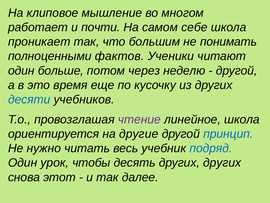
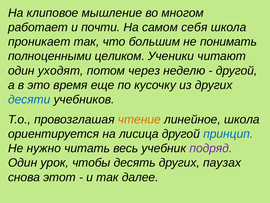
себе: себе -> себя (194, 27)
фактов: фактов -> целиком (120, 56)
больше: больше -> уходят (61, 71)
чтение colour: purple -> orange (139, 119)
другие: другие -> лисица (139, 134)
подряд colour: blue -> purple (211, 148)
других других: других -> паузах (222, 162)
